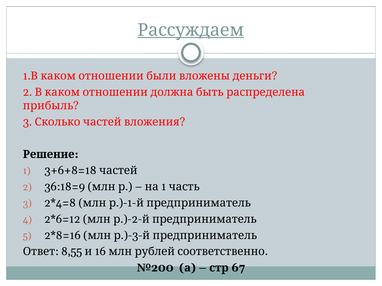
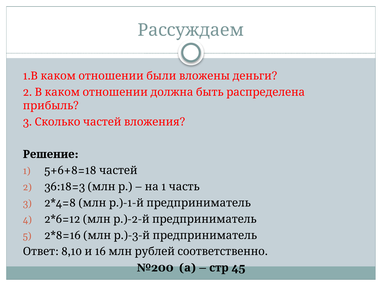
Рассуждаем underline: present -> none (191, 30)
3+6+8=18: 3+6+8=18 -> 5+6+8=18 (70, 171)
36:18=9: 36:18=9 -> 36:18=3 (65, 187)
8,55: 8,55 -> 8,10 (72, 252)
67: 67 -> 45 (238, 268)
